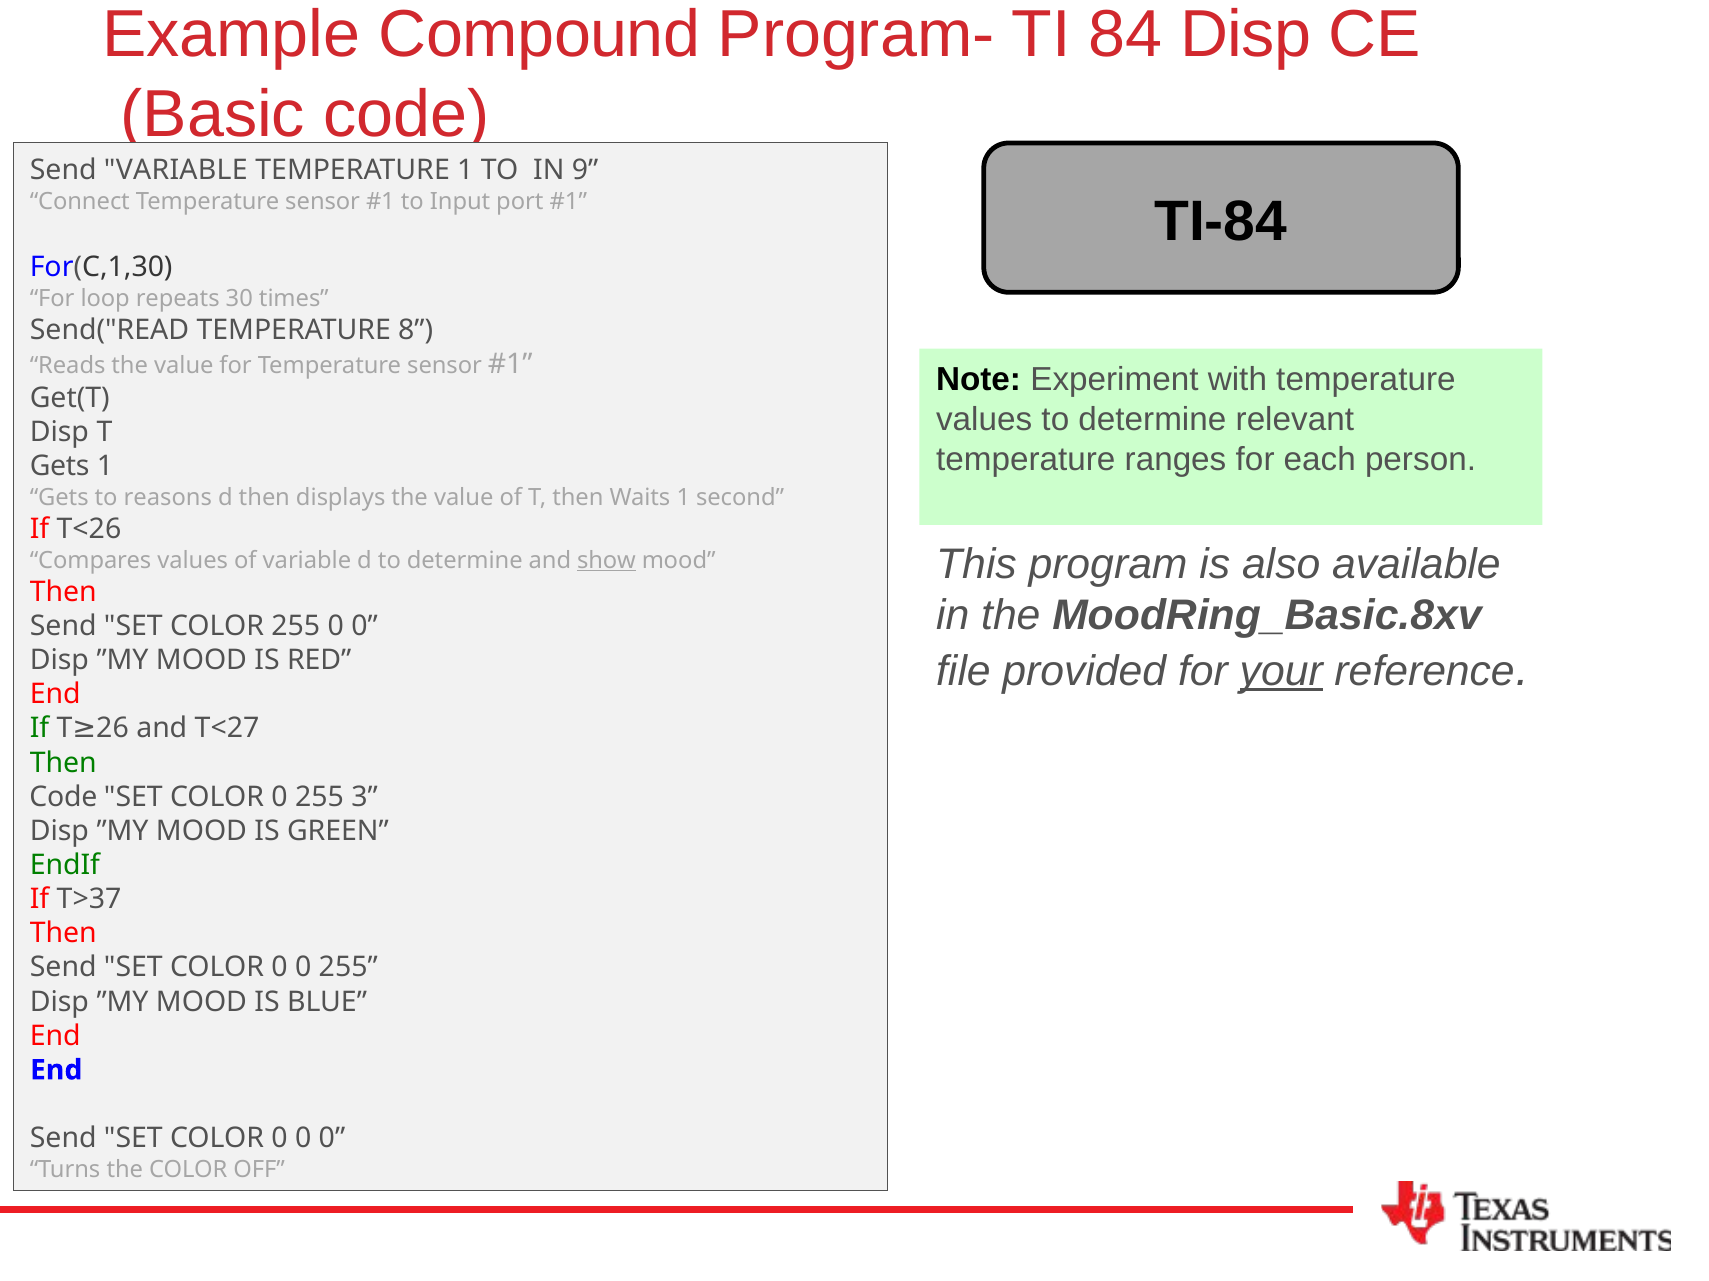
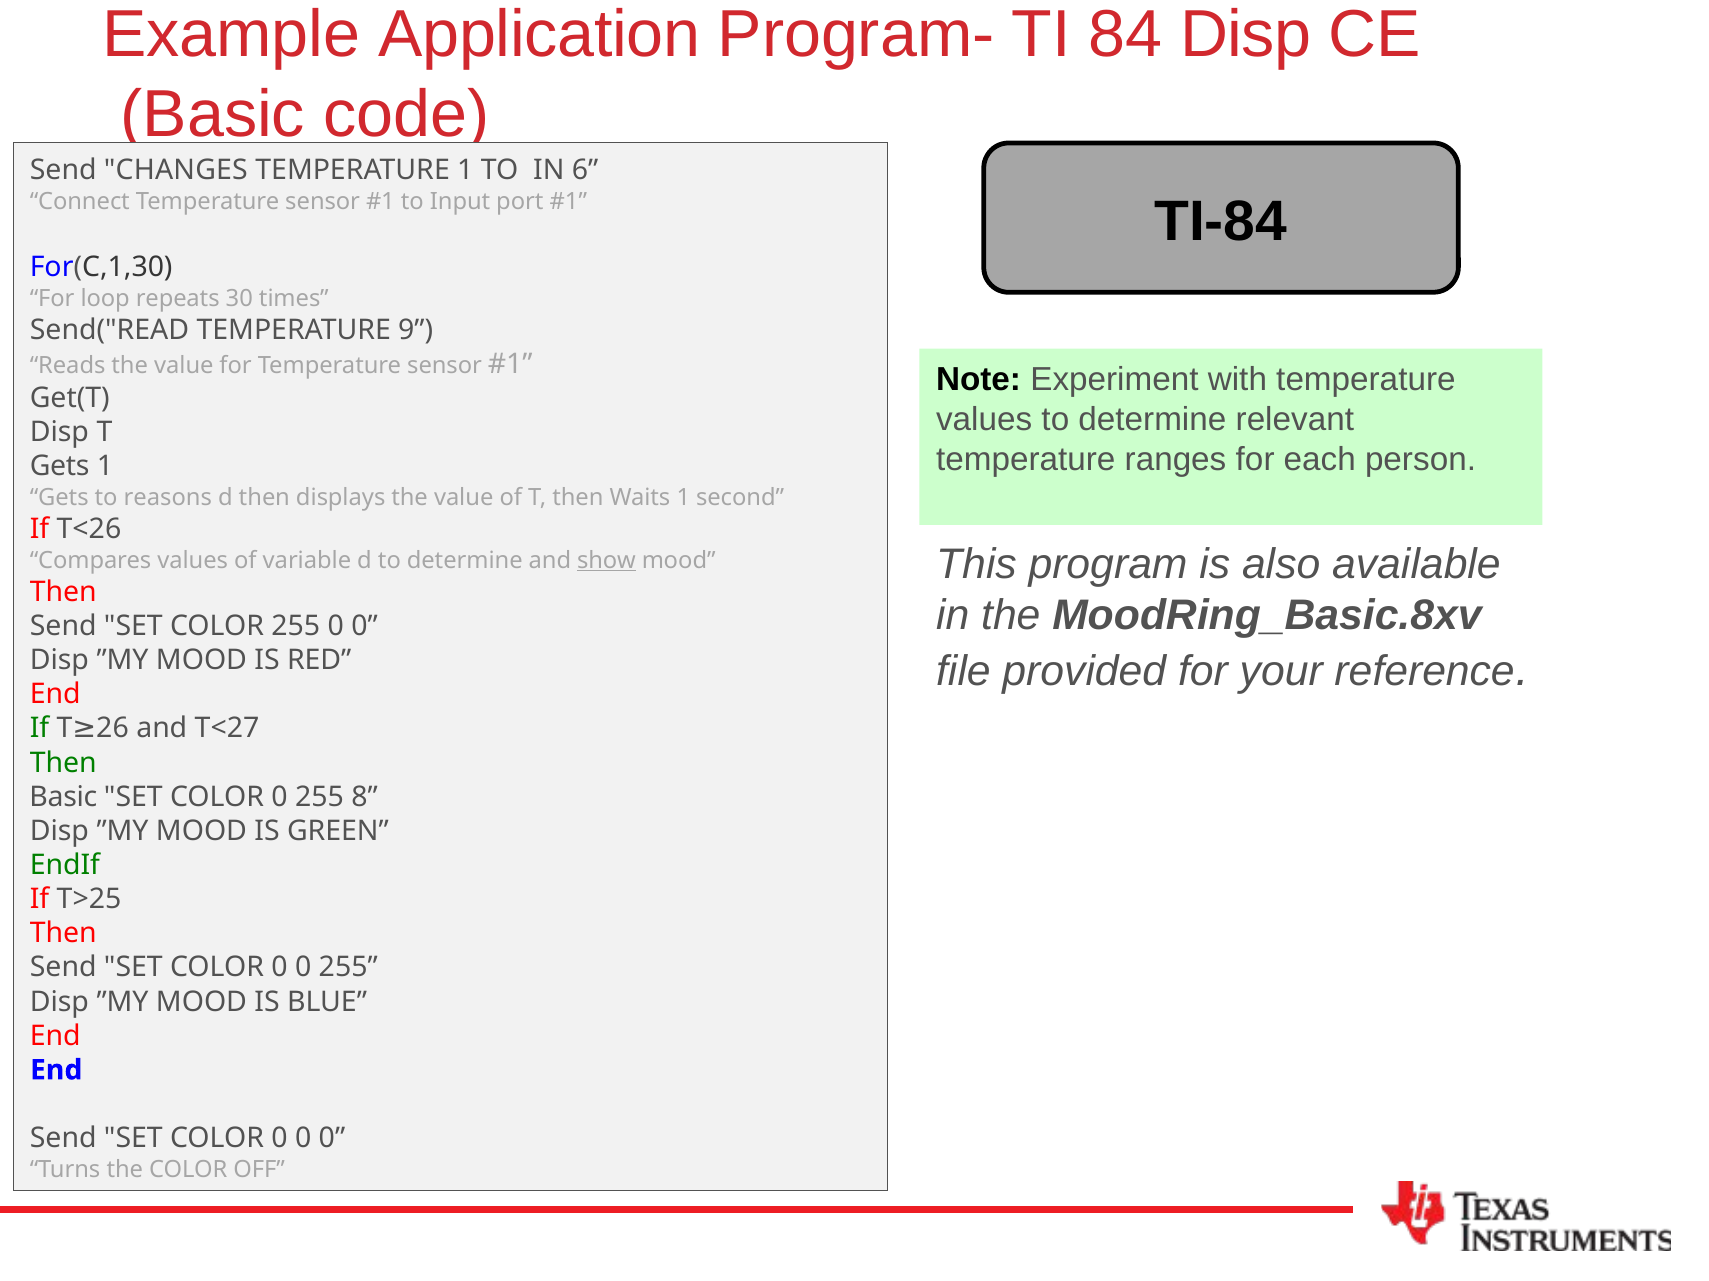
Compound: Compound -> Application (540, 35)
Send VARIABLE: VARIABLE -> CHANGES (176, 170)
9: 9 -> 6 (585, 170)
8: 8 -> 9 (416, 330)
your underline: present -> none (1281, 672)
Code: Code -> Basic (63, 797)
3: 3 -> 8 (365, 797)
T>37: T>37 -> T>25 (89, 900)
